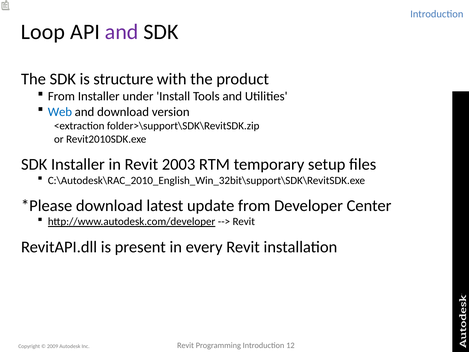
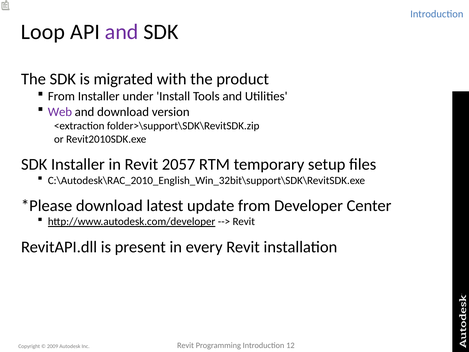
structure: structure -> migrated (123, 79)
Web colour: blue -> purple (60, 112)
2003: 2003 -> 2057 (179, 164)
